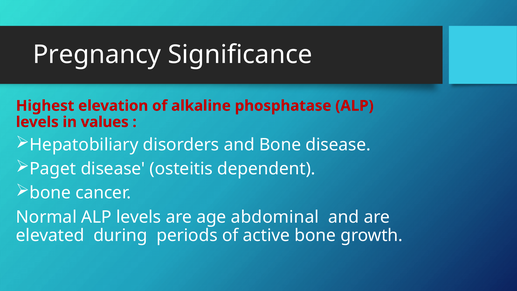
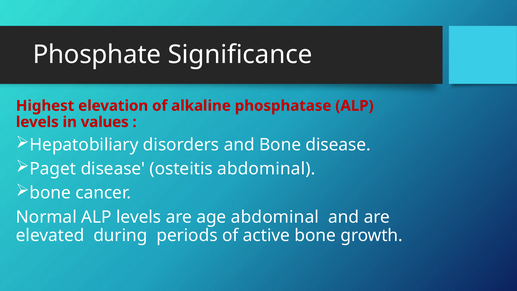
Pregnancy: Pregnancy -> Phosphate (97, 55)
osteitis dependent: dependent -> abdominal (266, 169)
